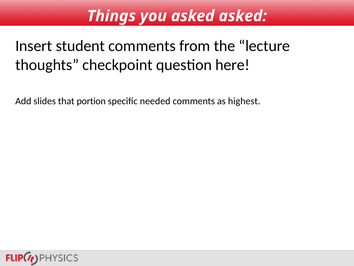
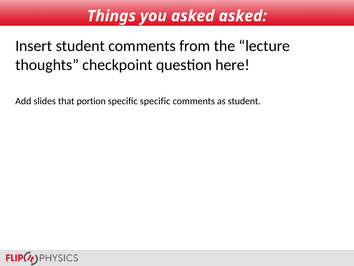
specific needed: needed -> specific (155, 101)
as highest: highest -> student (244, 101)
